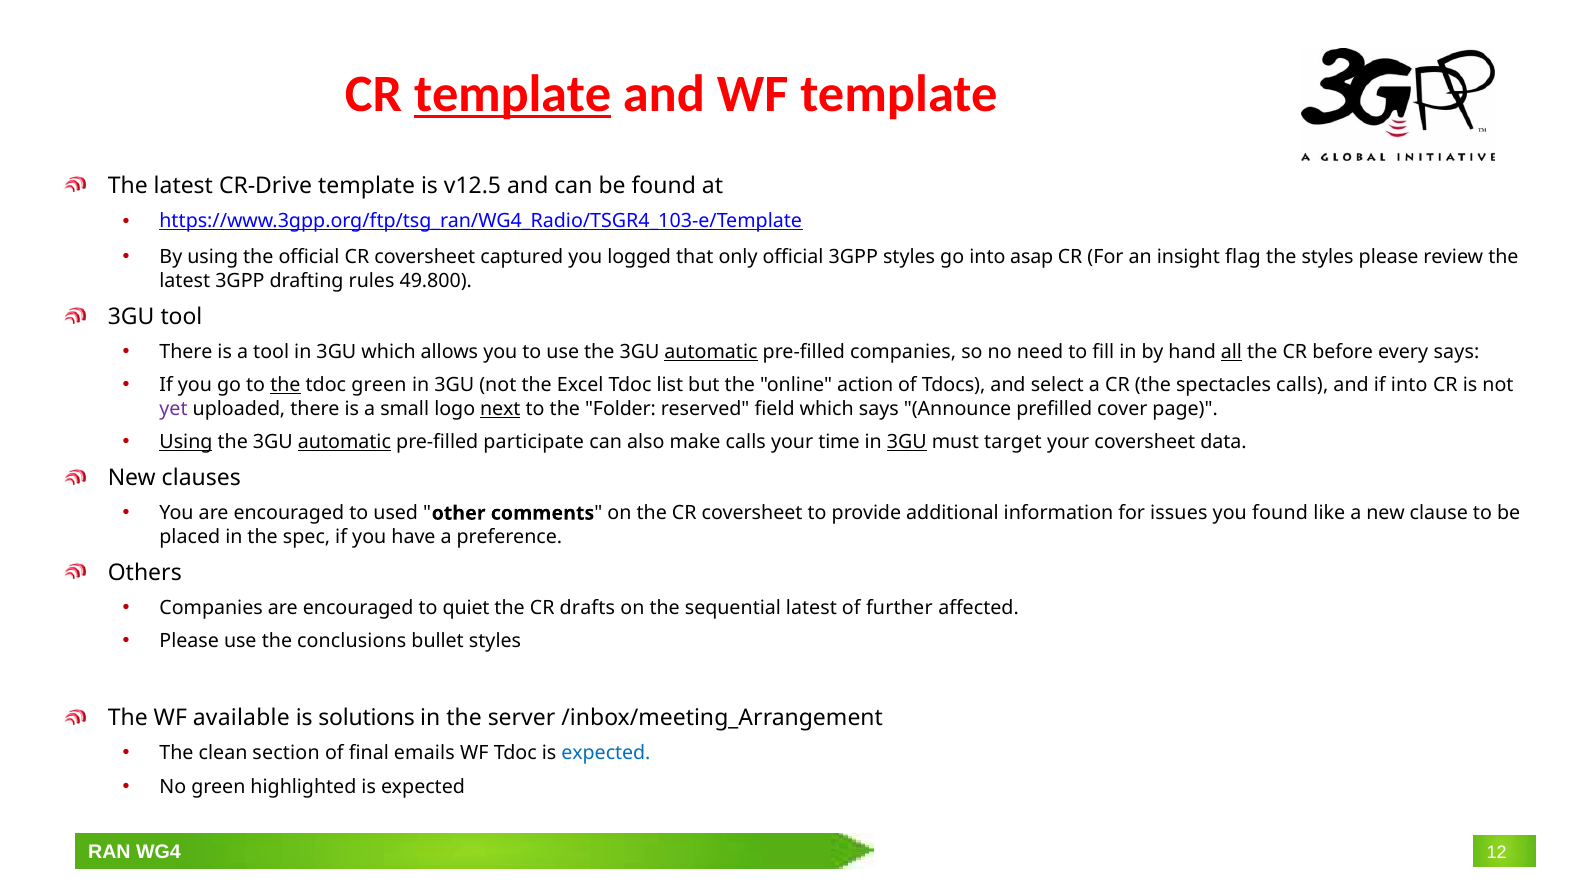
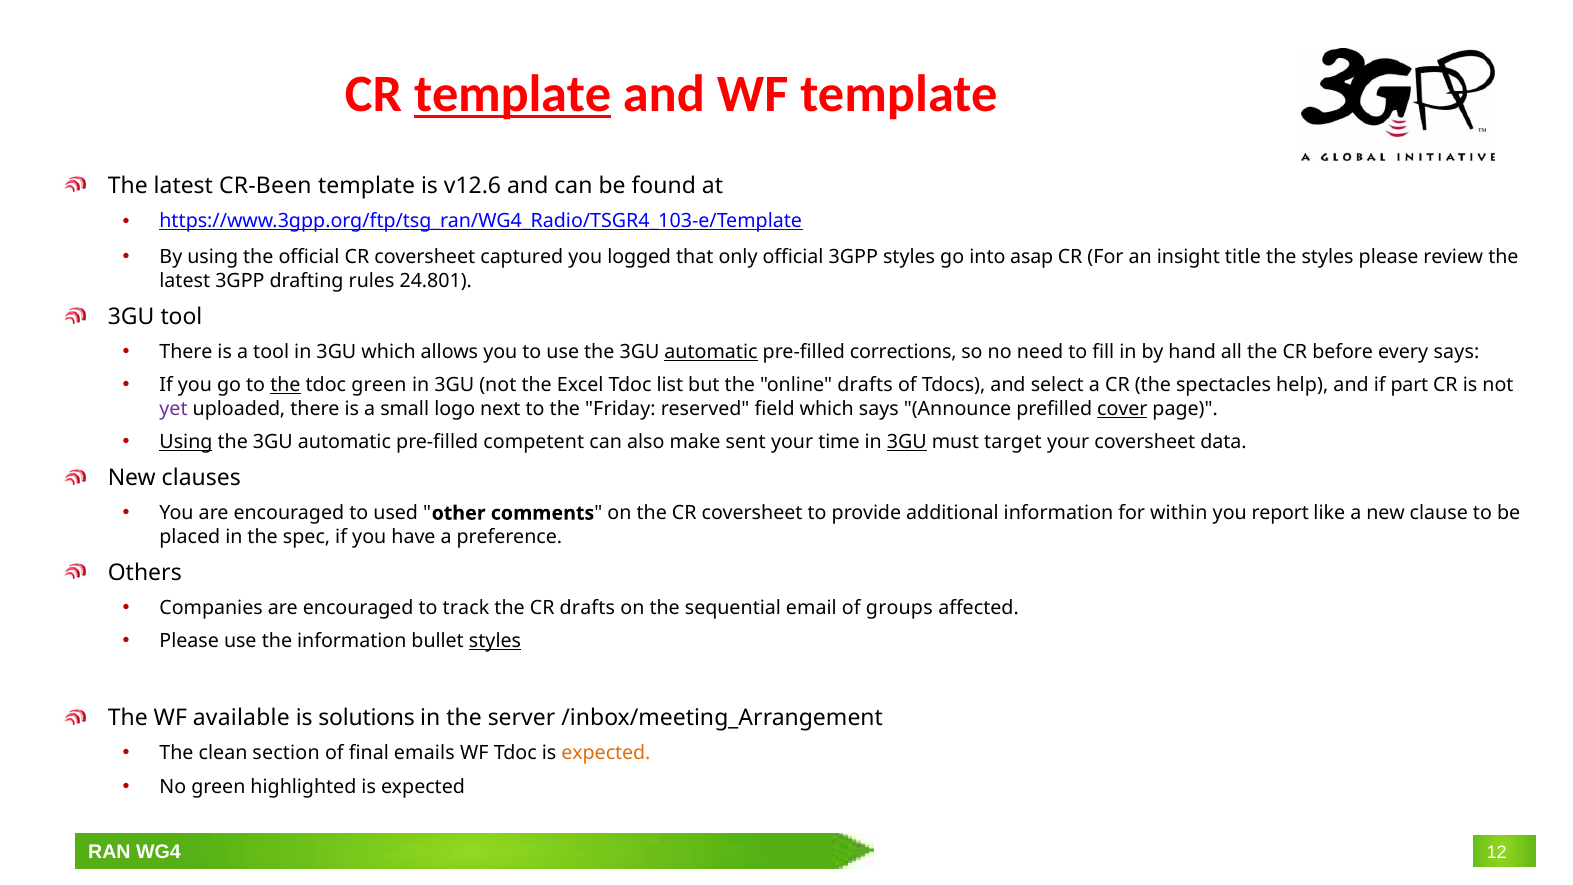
CR-Drive: CR-Drive -> CR-Been (265, 186)
v12.5: v12.5 -> v12.6 (473, 186)
flag: flag -> title (1243, 257)
49.800: 49.800 -> 24.801 (436, 281)
pre-filled companies: companies -> corrections (903, 352)
all underline: present -> none (1231, 352)
online action: action -> drafts (865, 385)
spectacles calls: calls -> help (1302, 385)
if into: into -> part (1409, 385)
next underline: present -> none (500, 409)
Folder: Folder -> Friday (620, 409)
cover underline: none -> present (1122, 409)
automatic underline: present -> none (344, 442)
participate: participate -> competent (534, 442)
make calls: calls -> sent (746, 442)
issues: issues -> within (1179, 513)
you found: found -> report (1280, 513)
quiet: quiet -> track (466, 607)
sequential latest: latest -> email (811, 607)
further: further -> groups (899, 607)
the conclusions: conclusions -> information (352, 641)
styles underline: none -> present (495, 641)
expected colour: blue -> orange (606, 753)
